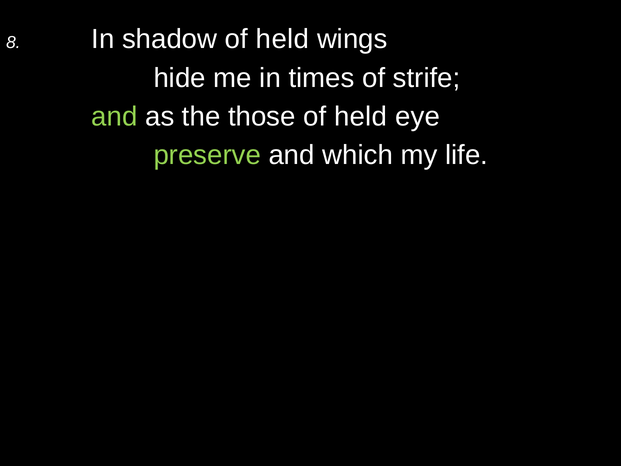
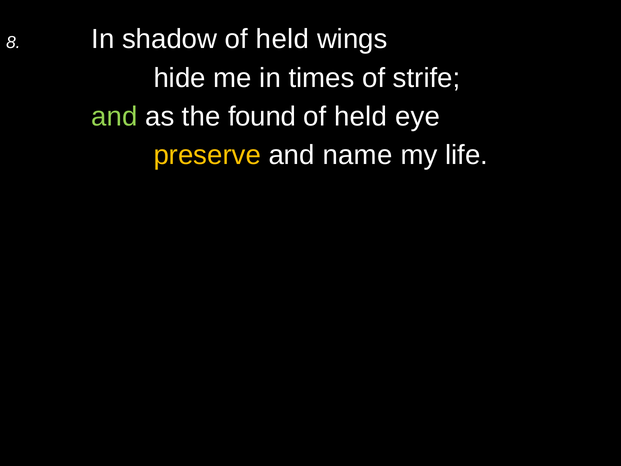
those: those -> found (262, 117)
preserve colour: light green -> yellow (207, 155)
which: which -> name (358, 155)
